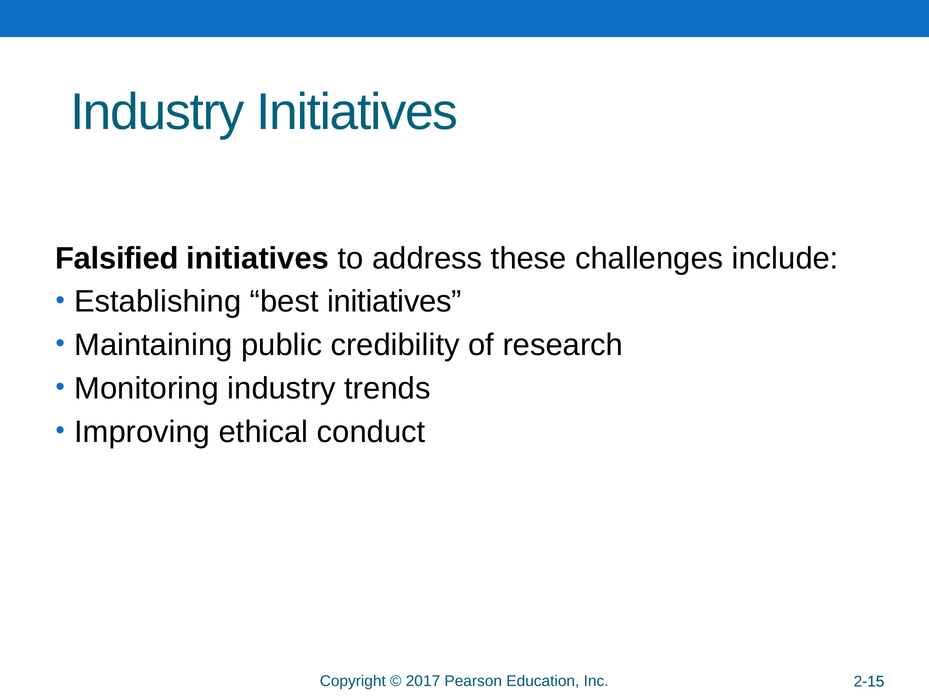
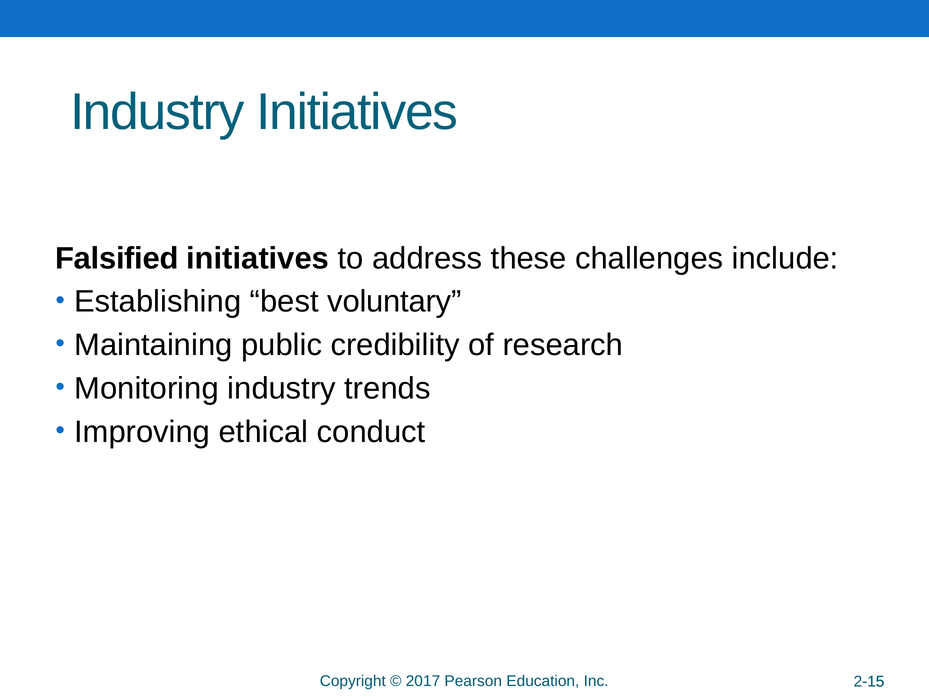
best initiatives: initiatives -> voluntary (394, 302)
